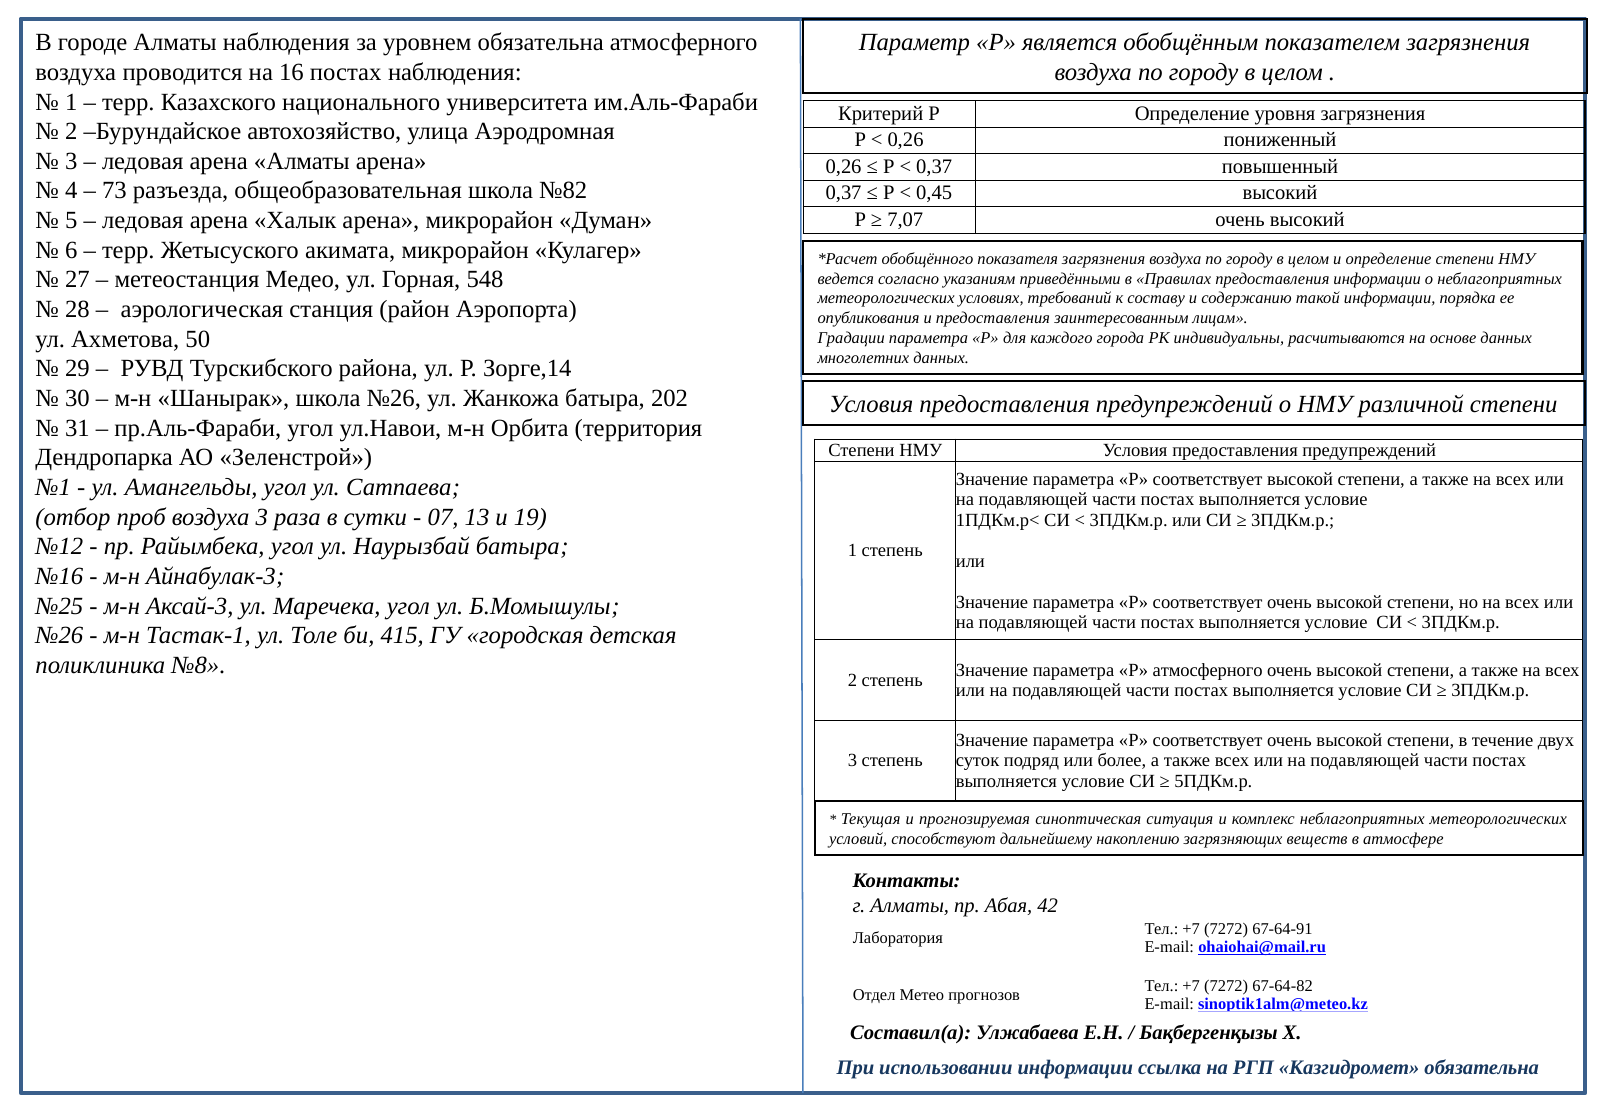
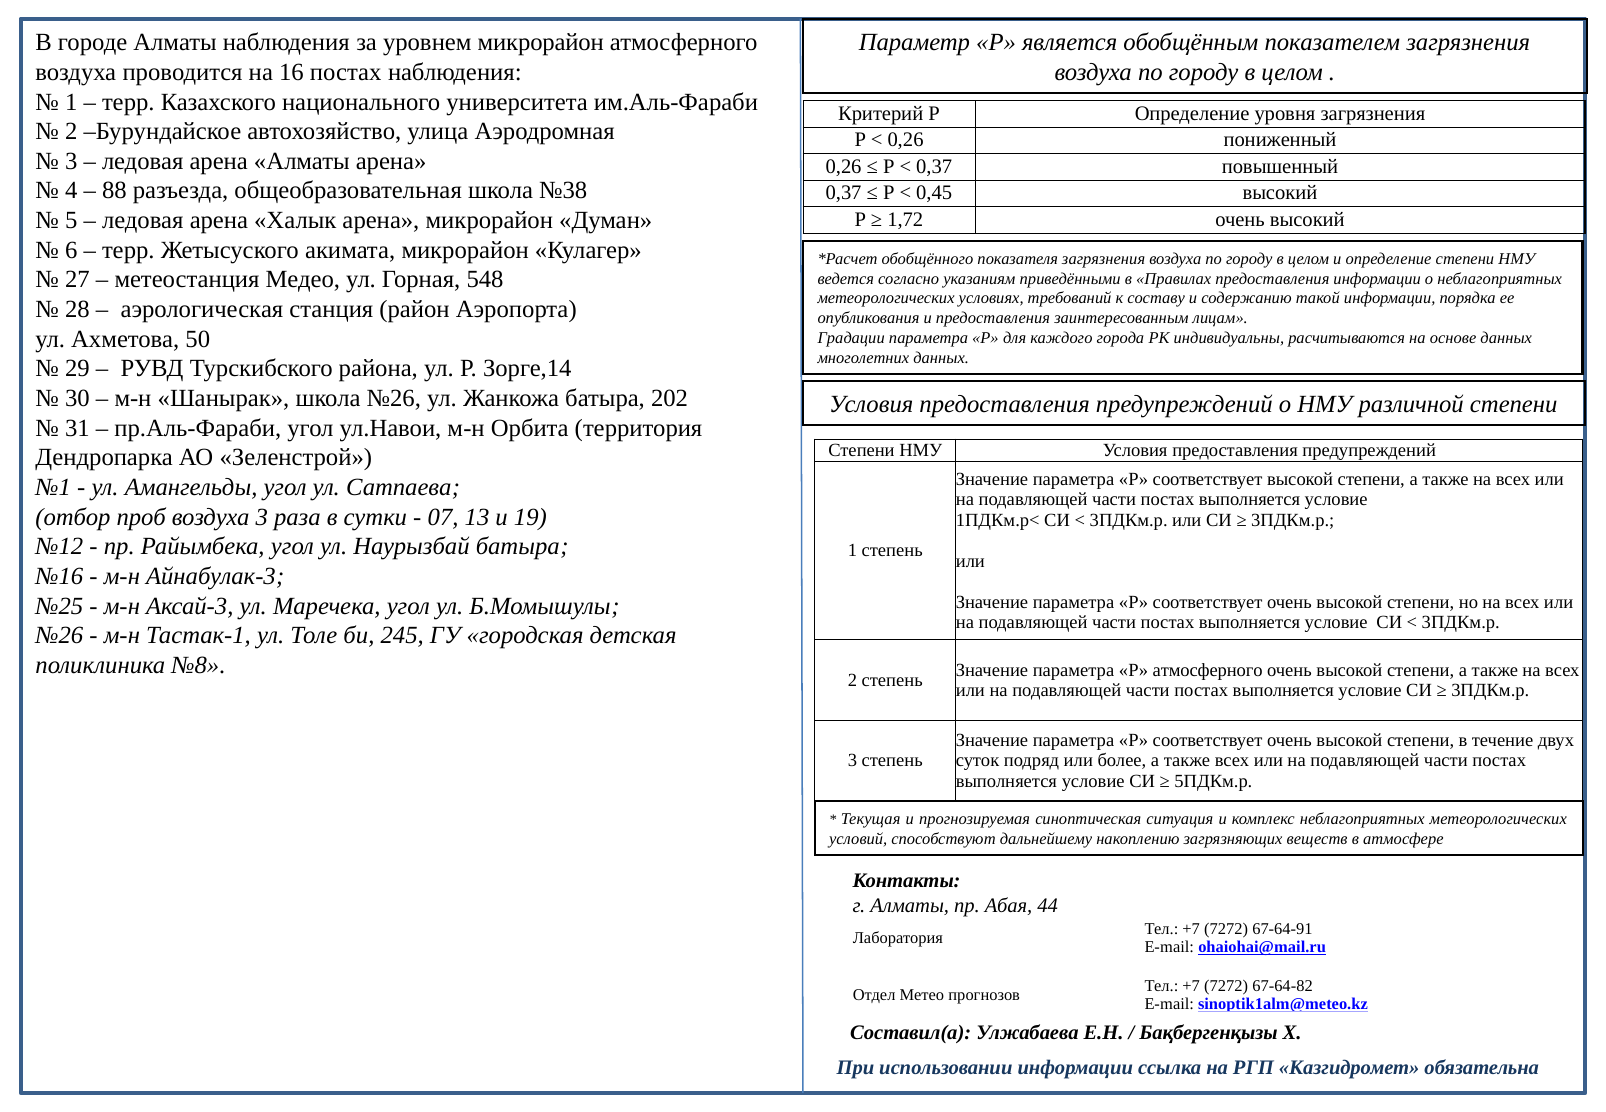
уровнем обязательна: обязательна -> микрорайон (541, 43)
73: 73 -> 88 (114, 191)
№82: №82 -> №38 (563, 191)
7,07: 7,07 -> 1,72 (905, 220)
415: 415 -> 245 (402, 636)
42: 42 -> 44 (1048, 905)
